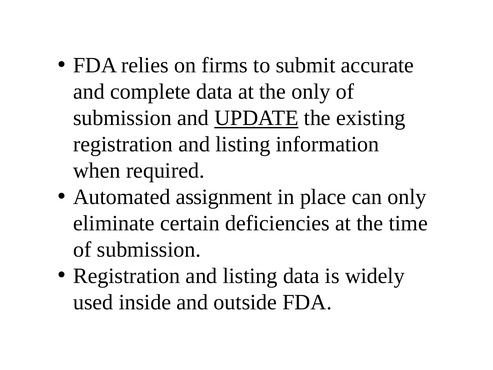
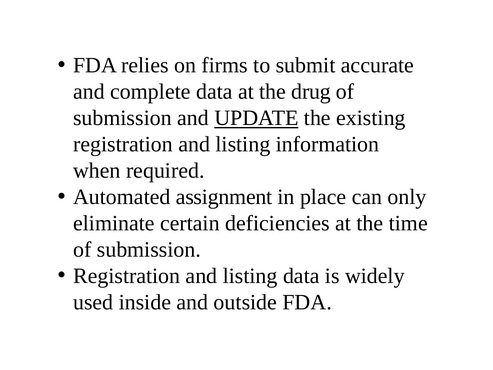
the only: only -> drug (311, 92)
